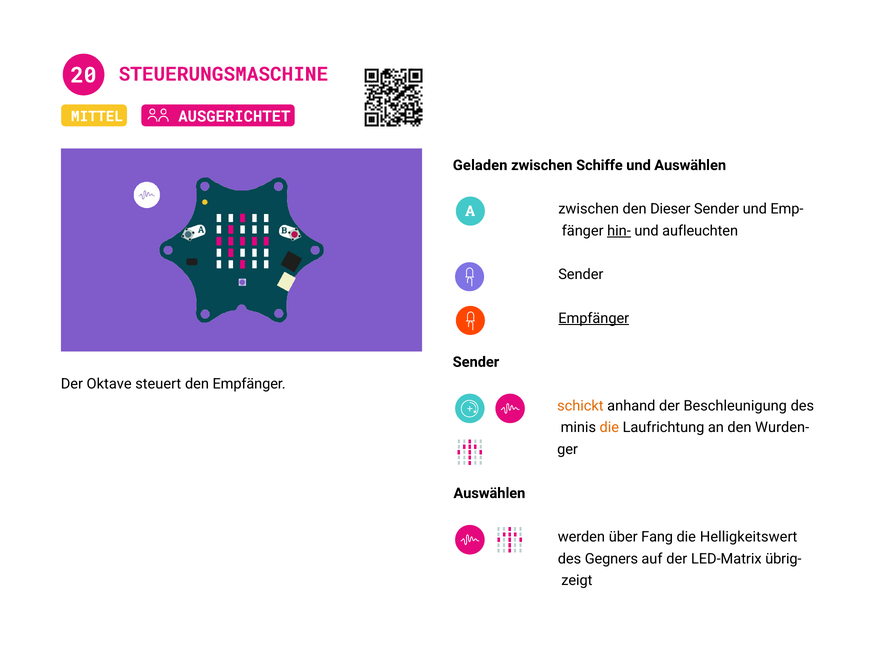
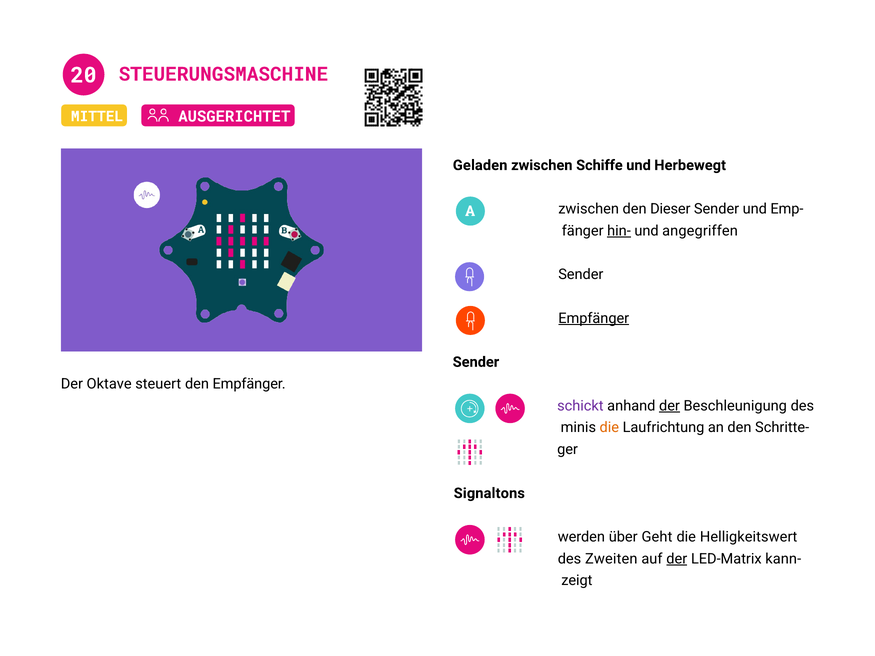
und Auswählen: Auswählen -> Herbewegt (690, 165)
aufleuchten: aufleuchten -> angegriffen (700, 231)
schickt colour: orange -> purple (580, 406)
der underline: none -> present (669, 406)
Wurden-: Wurden- -> Schritte- (782, 428)
Auswählen: Auswählen -> Signaltons (489, 493)
Fang: Fang -> Geht (657, 537)
Gegners: Gegners -> Zweiten (611, 559)
der underline: none -> present (677, 559)
übrig-: übrig- -> kann- (783, 559)
